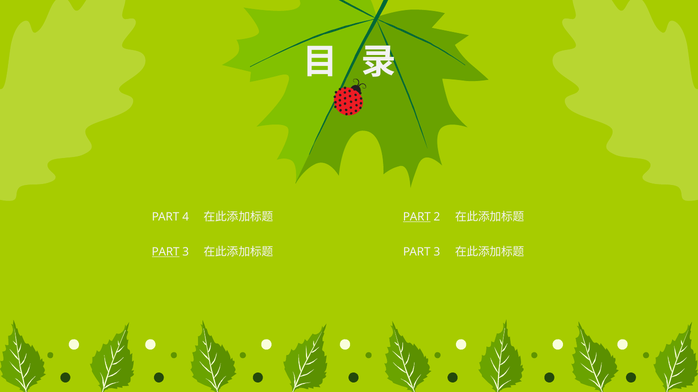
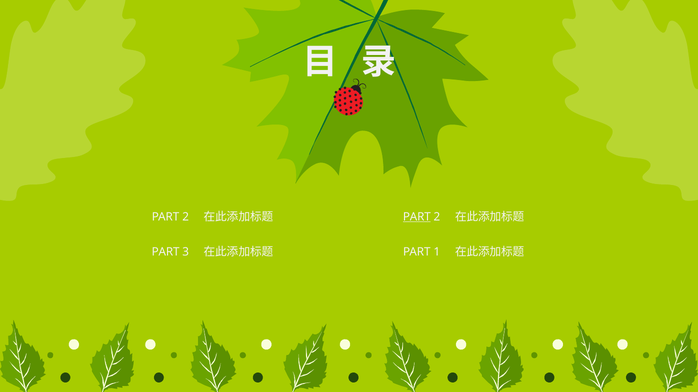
4: 4 -> 2 (186, 217)
PART underline: present -> none (166, 252)
3: 3 -> 1 (437, 252)
